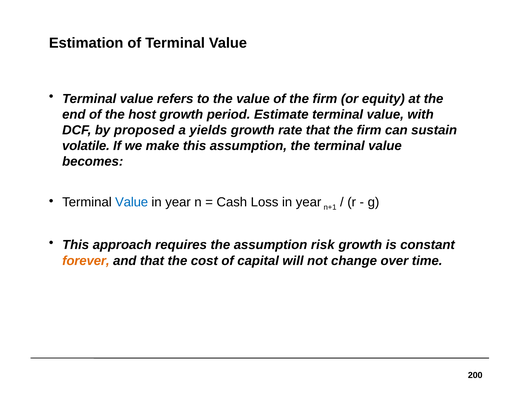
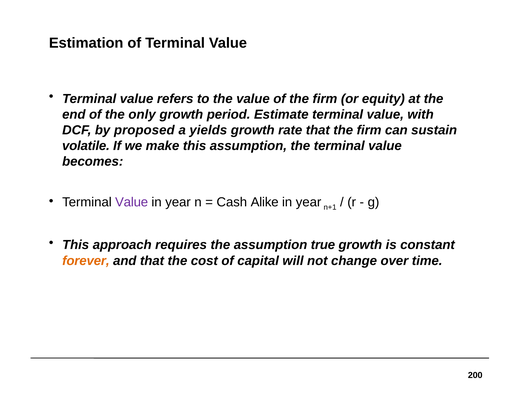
host: host -> only (142, 114)
Value colour: blue -> purple (132, 202)
Loss: Loss -> Alike (265, 202)
risk: risk -> true (323, 245)
